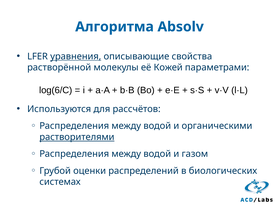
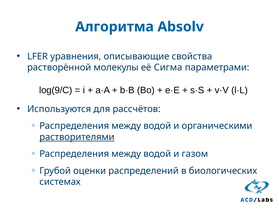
уравнения underline: present -> none (76, 56)
Кожей: Кожей -> Сигма (168, 68)
log(6/C: log(6/C -> log(9/C (56, 90)
